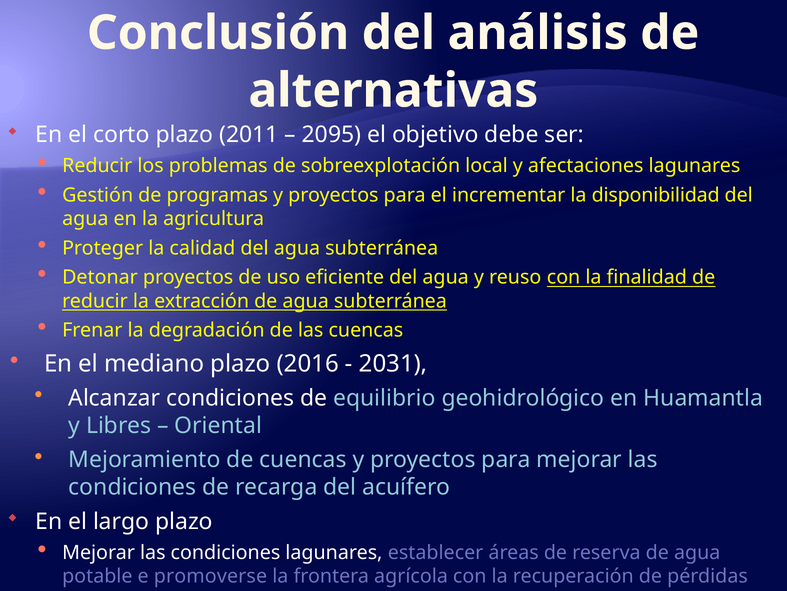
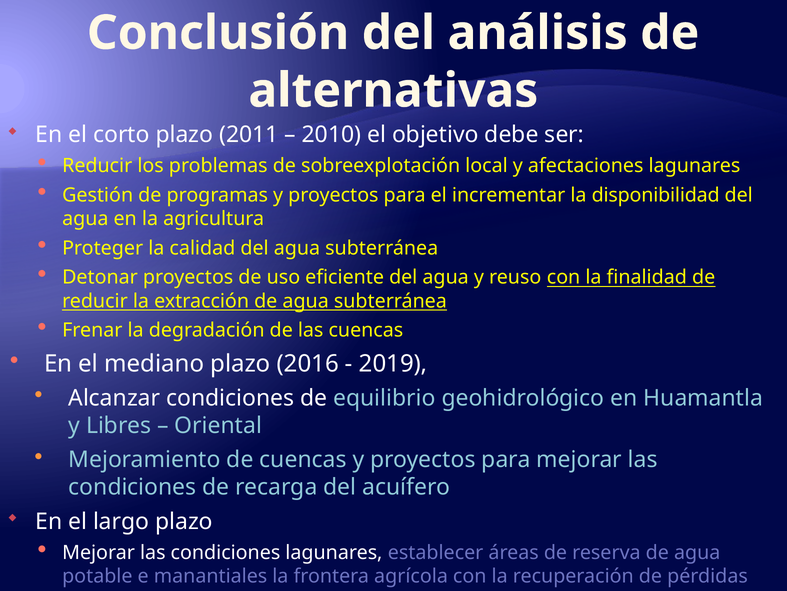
2095: 2095 -> 2010 (332, 135)
2031: 2031 -> 2019 (393, 363)
promoverse: promoverse -> manantiales (211, 576)
